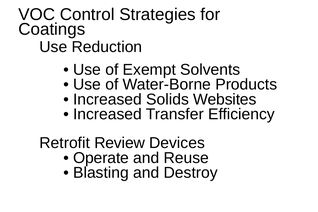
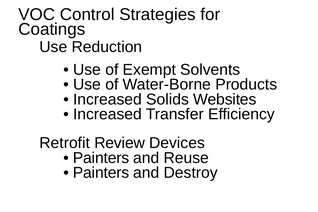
Operate: Operate -> Painters (101, 158)
Blasting: Blasting -> Painters (101, 172)
